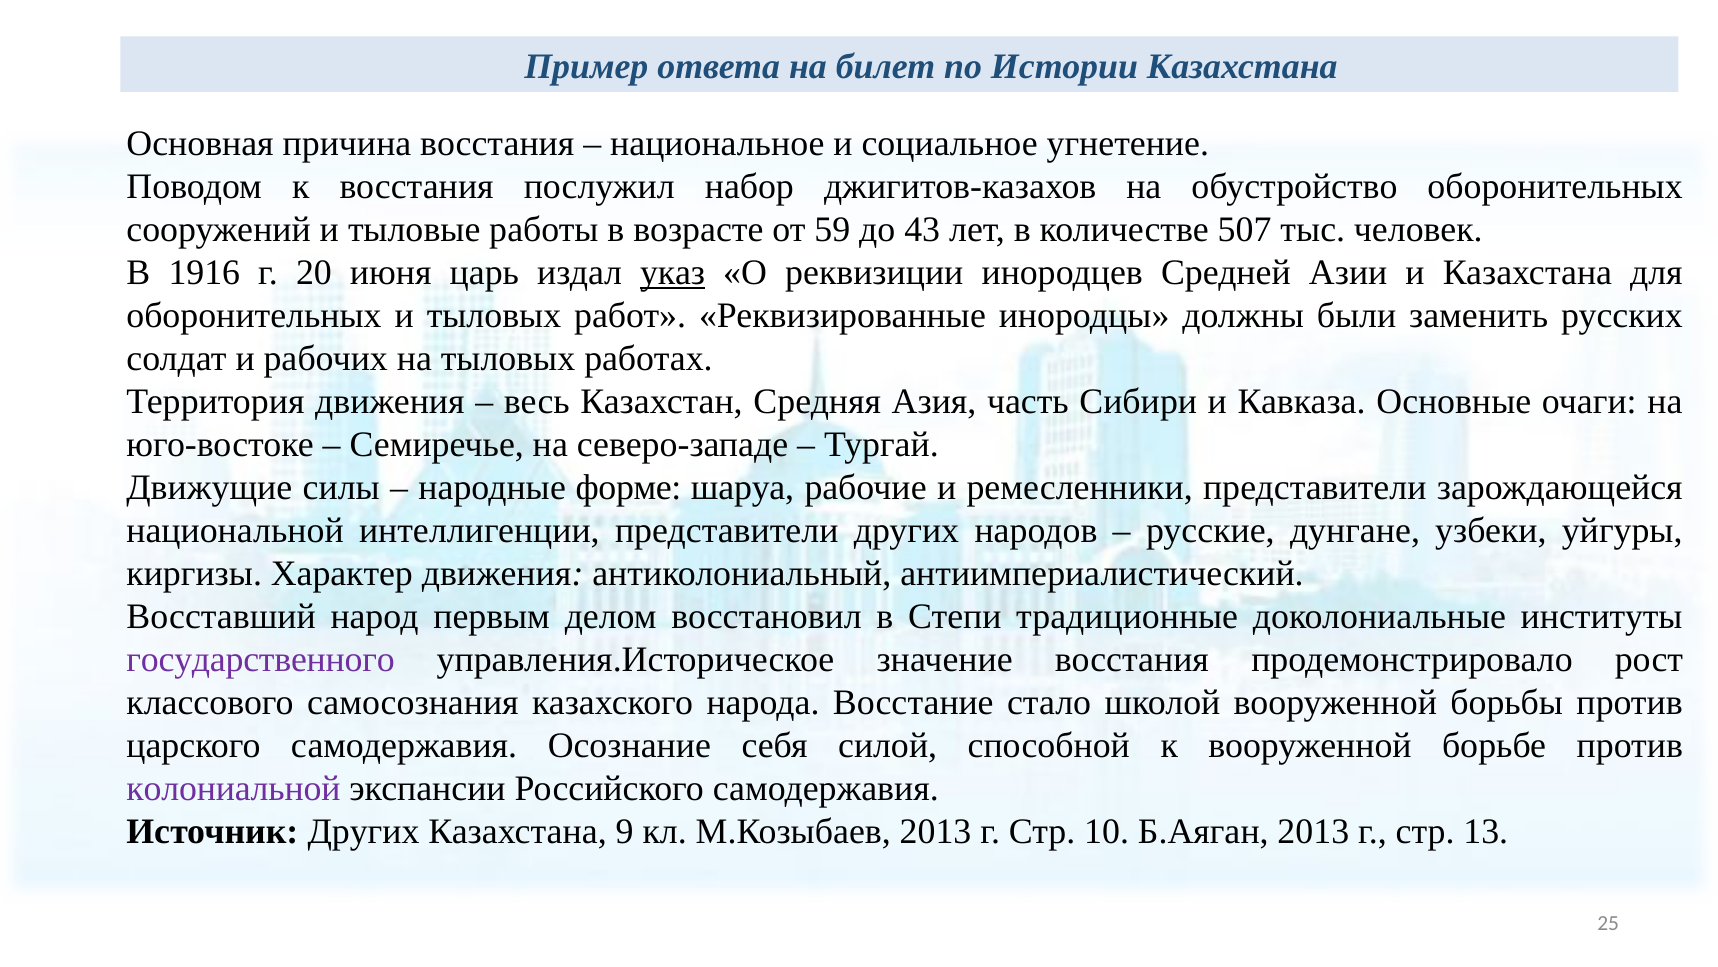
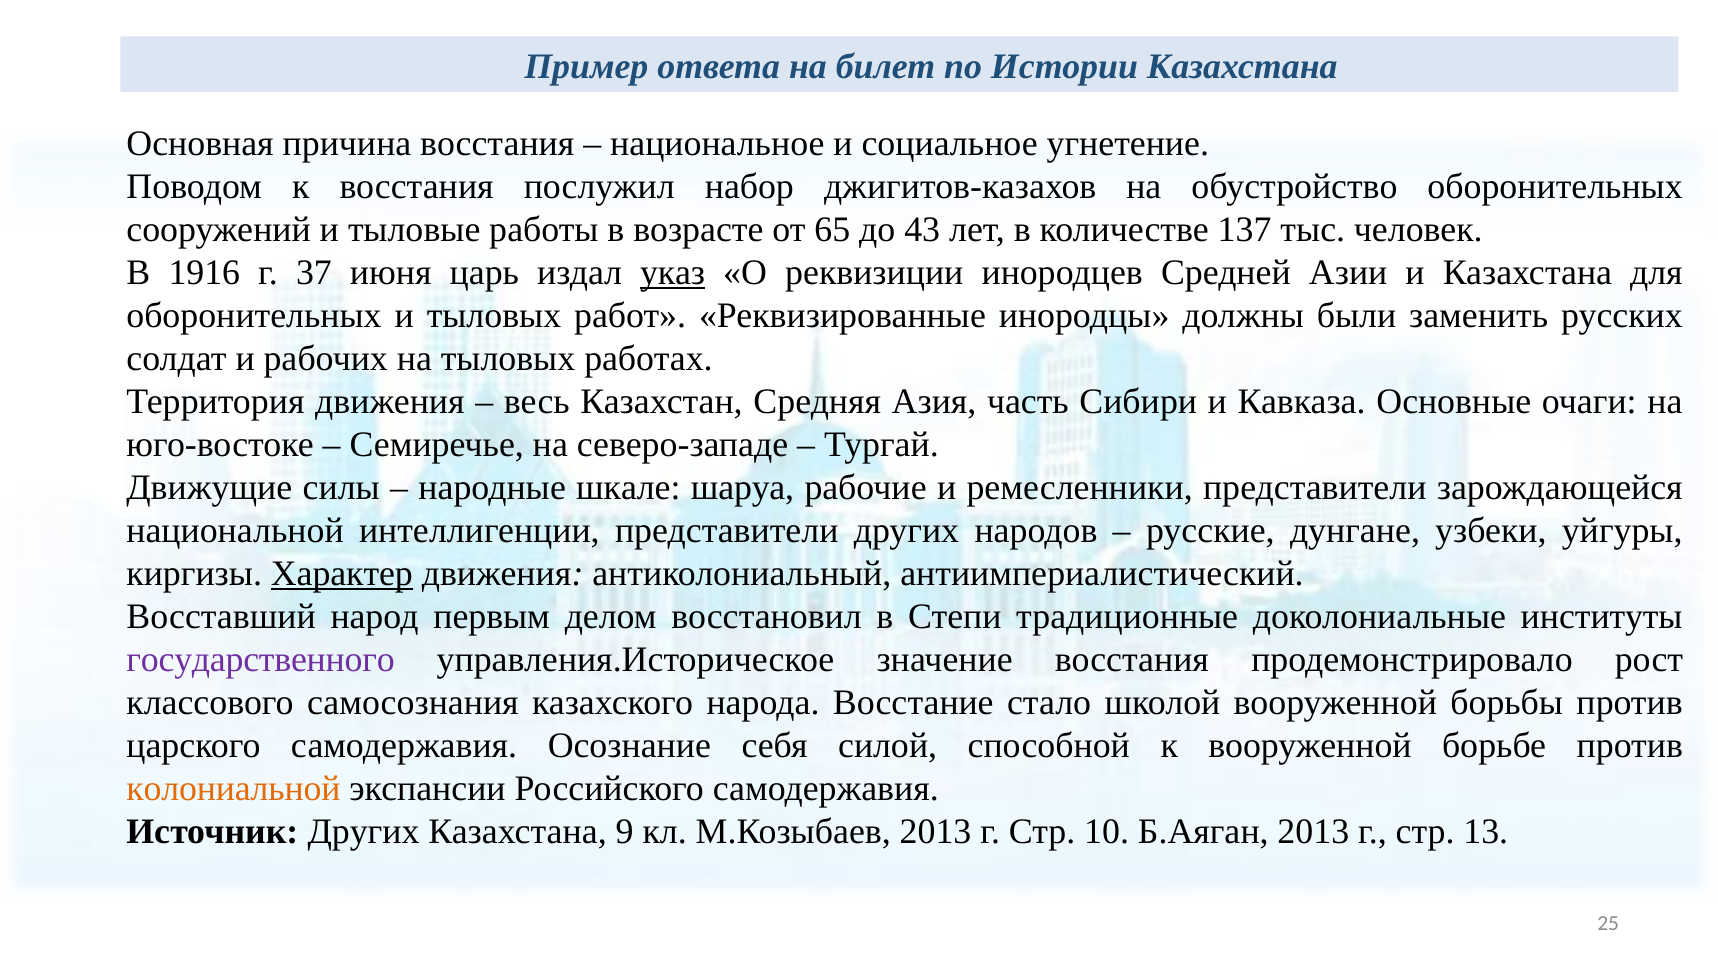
59: 59 -> 65 (832, 230)
507: 507 -> 137 (1245, 230)
20: 20 -> 37 (314, 273)
форме: форме -> шкале (628, 487)
Характер underline: none -> present (342, 573)
колониальной colour: purple -> orange (233, 788)
